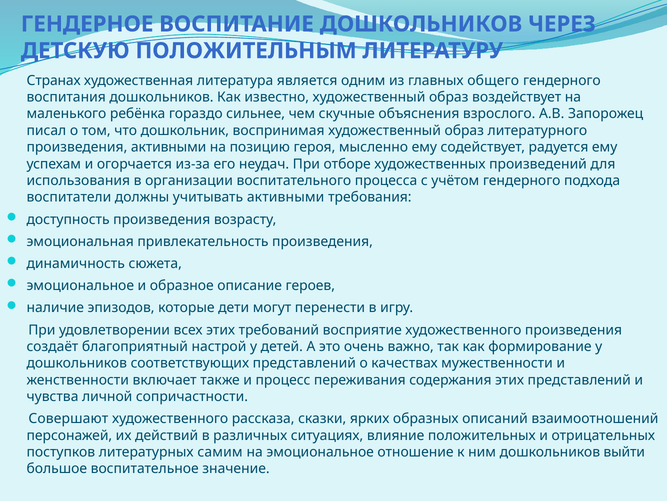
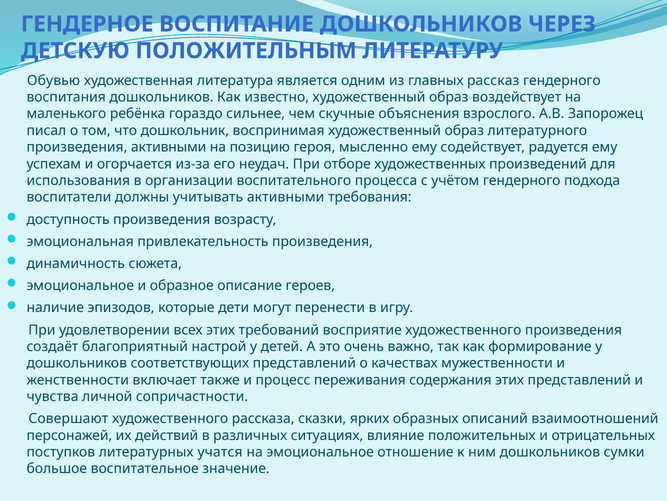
Странах: Странах -> Обувью (54, 80)
общего: общего -> рассказ (493, 80)
самим: самим -> учатся (220, 452)
выйти: выйти -> сумки (624, 452)
